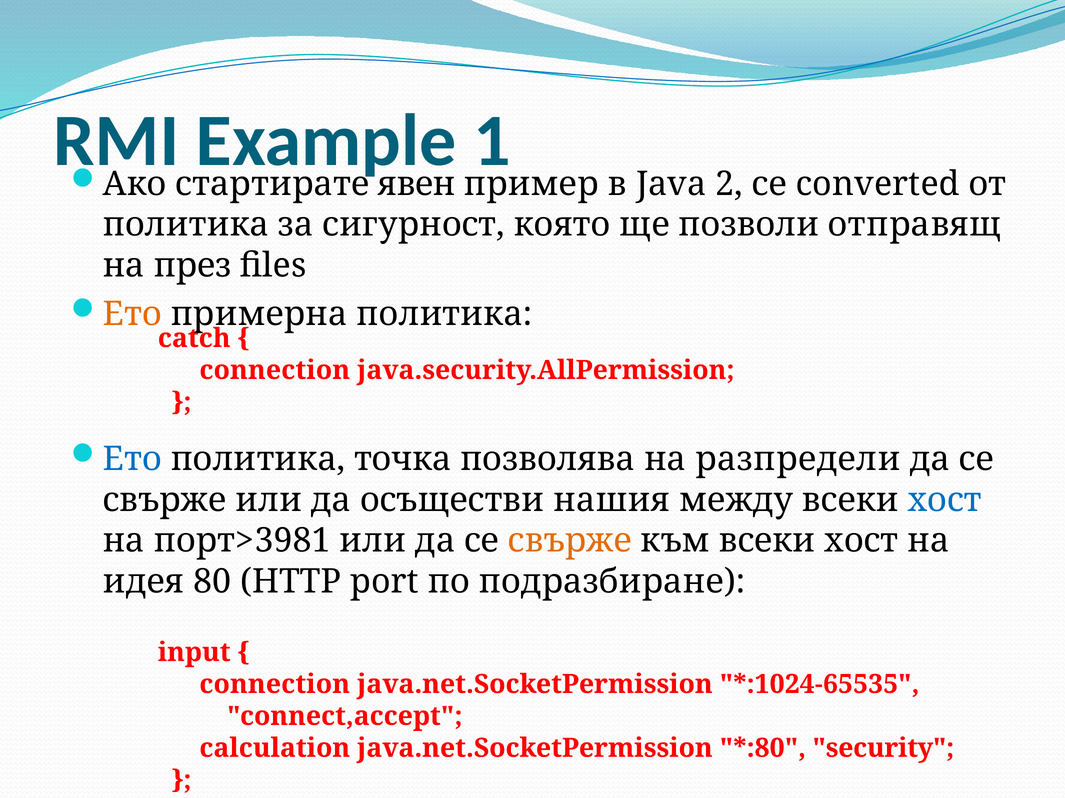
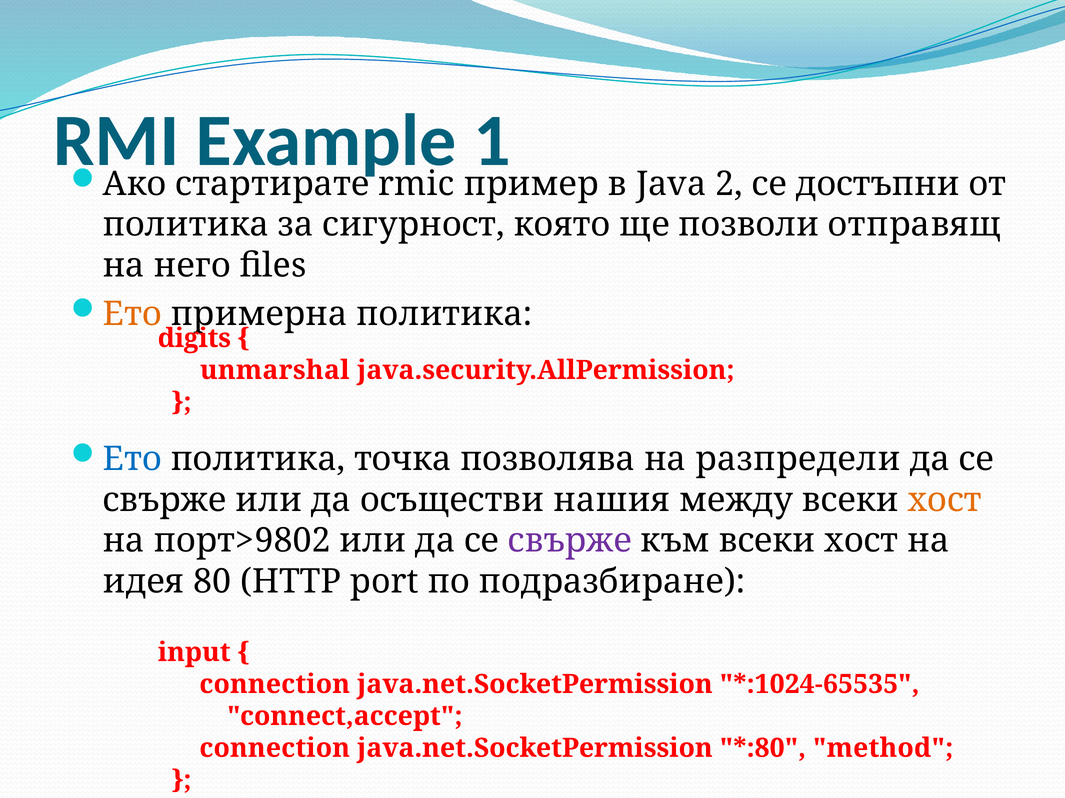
явен: явен -> rmic (416, 184)
converted: converted -> достъпни (878, 184)
през: през -> него (192, 266)
catch: catch -> digits (194, 339)
connection: connection -> unmarshal (275, 371)
хост colour: blue -> orange (945, 500)
порт>3981: порт>3981 -> порт>9802 (242, 541)
свърже colour: orange -> purple (570, 541)
calculation: calculation -> connection (275, 749)
security: security -> method (883, 749)
